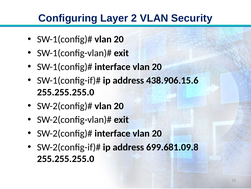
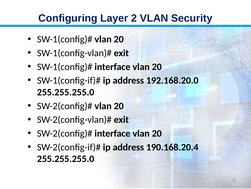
438.906.15.6: 438.906.15.6 -> 192.168.20.0 (172, 80)
699.681.09.8: 699.681.09.8 -> 190.168.20.4 (172, 147)
